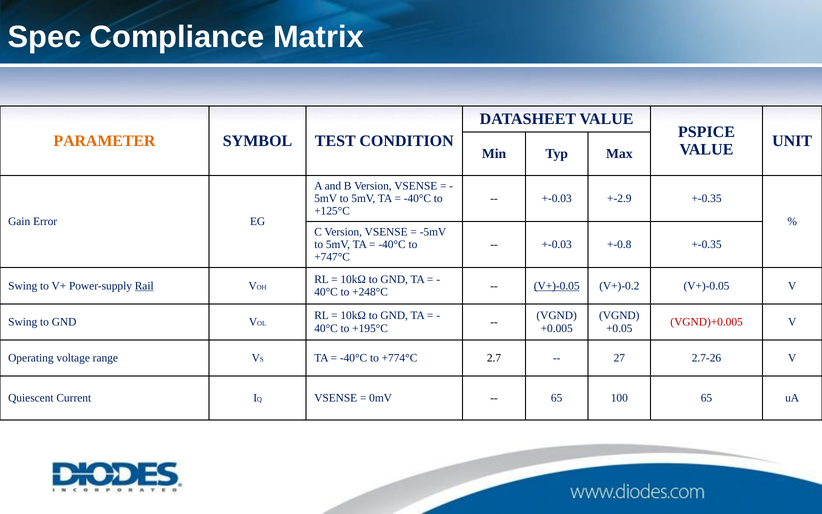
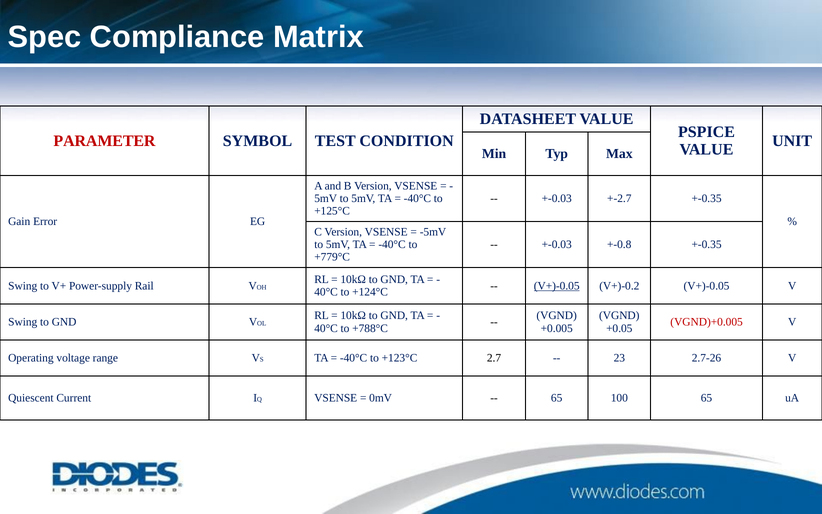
PARAMETER colour: orange -> red (105, 141)
+-2.9: +-2.9 -> +-2.7 (619, 198)
+747°C: +747°C -> +779°C (332, 257)
Rail underline: present -> none (144, 286)
+248°C: +248°C -> +124°C (370, 292)
+195°C: +195°C -> +788°C (370, 328)
+774°C: +774°C -> +123°C (400, 358)
27: 27 -> 23 (619, 358)
